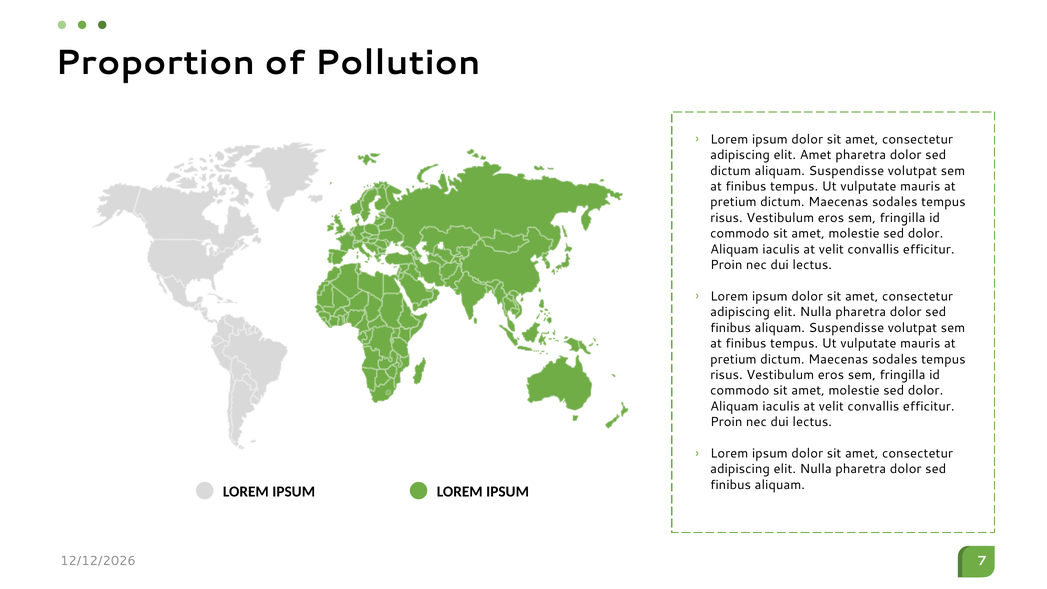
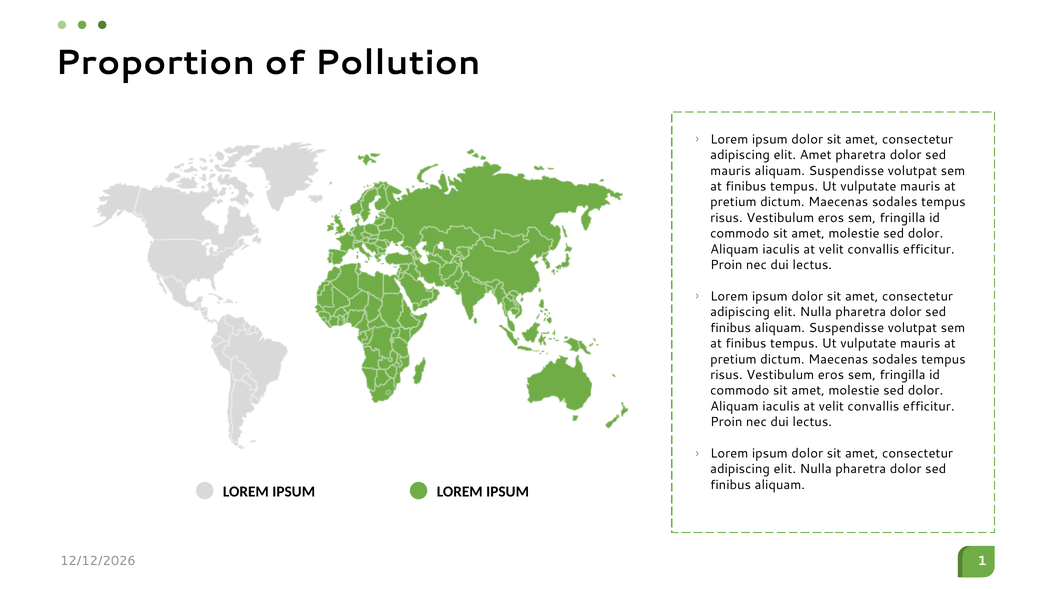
dictum: dictum -> mauris (731, 171)
7: 7 -> 1 (982, 561)
